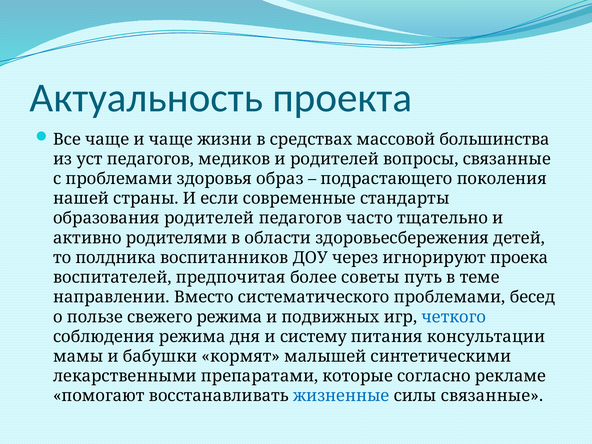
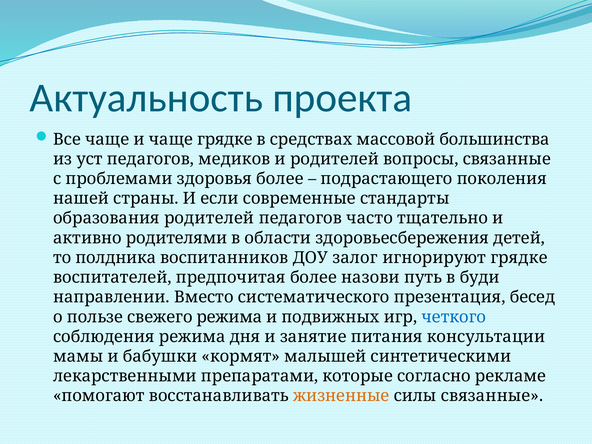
чаще жизни: жизни -> грядке (225, 139)
здоровья образ: образ -> более (280, 179)
через: через -> залог (355, 258)
игнорируют проека: проека -> грядке (519, 258)
советы: советы -> назови (370, 277)
теме: теме -> буди (480, 277)
систематического проблемами: проблемами -> презентация (450, 297)
систему: систему -> занятие (313, 337)
жизненные colour: blue -> orange (341, 396)
